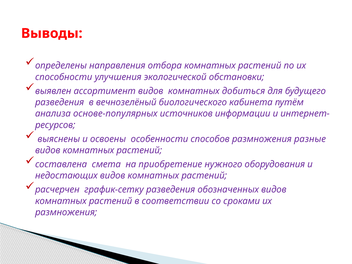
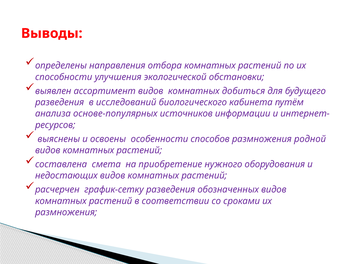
вечнозелёный: вечнозелёный -> исследований (126, 102)
разные: разные -> родной (310, 139)
